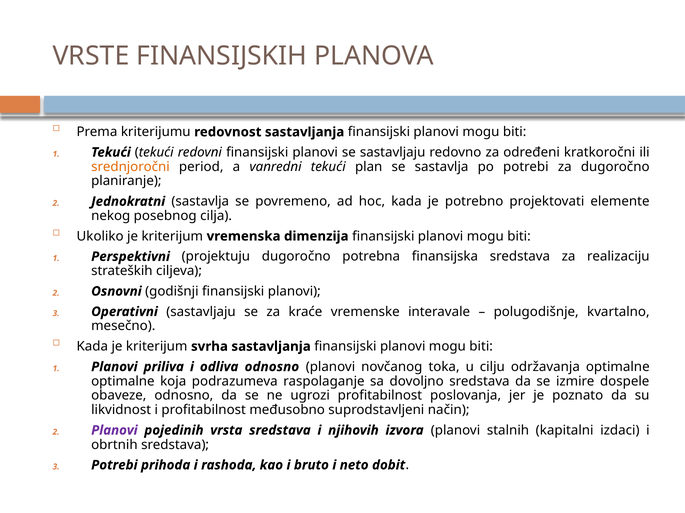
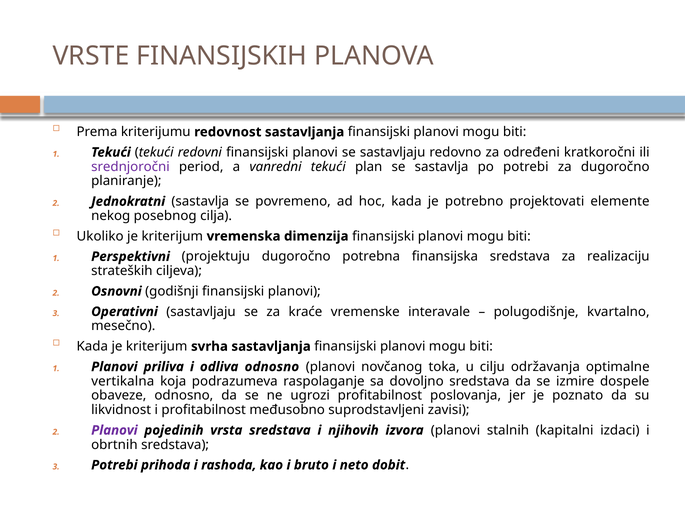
srednjoročni colour: orange -> purple (130, 167)
optimalne: optimalne -> vertikalna (123, 382)
način: način -> zavisi (449, 410)
